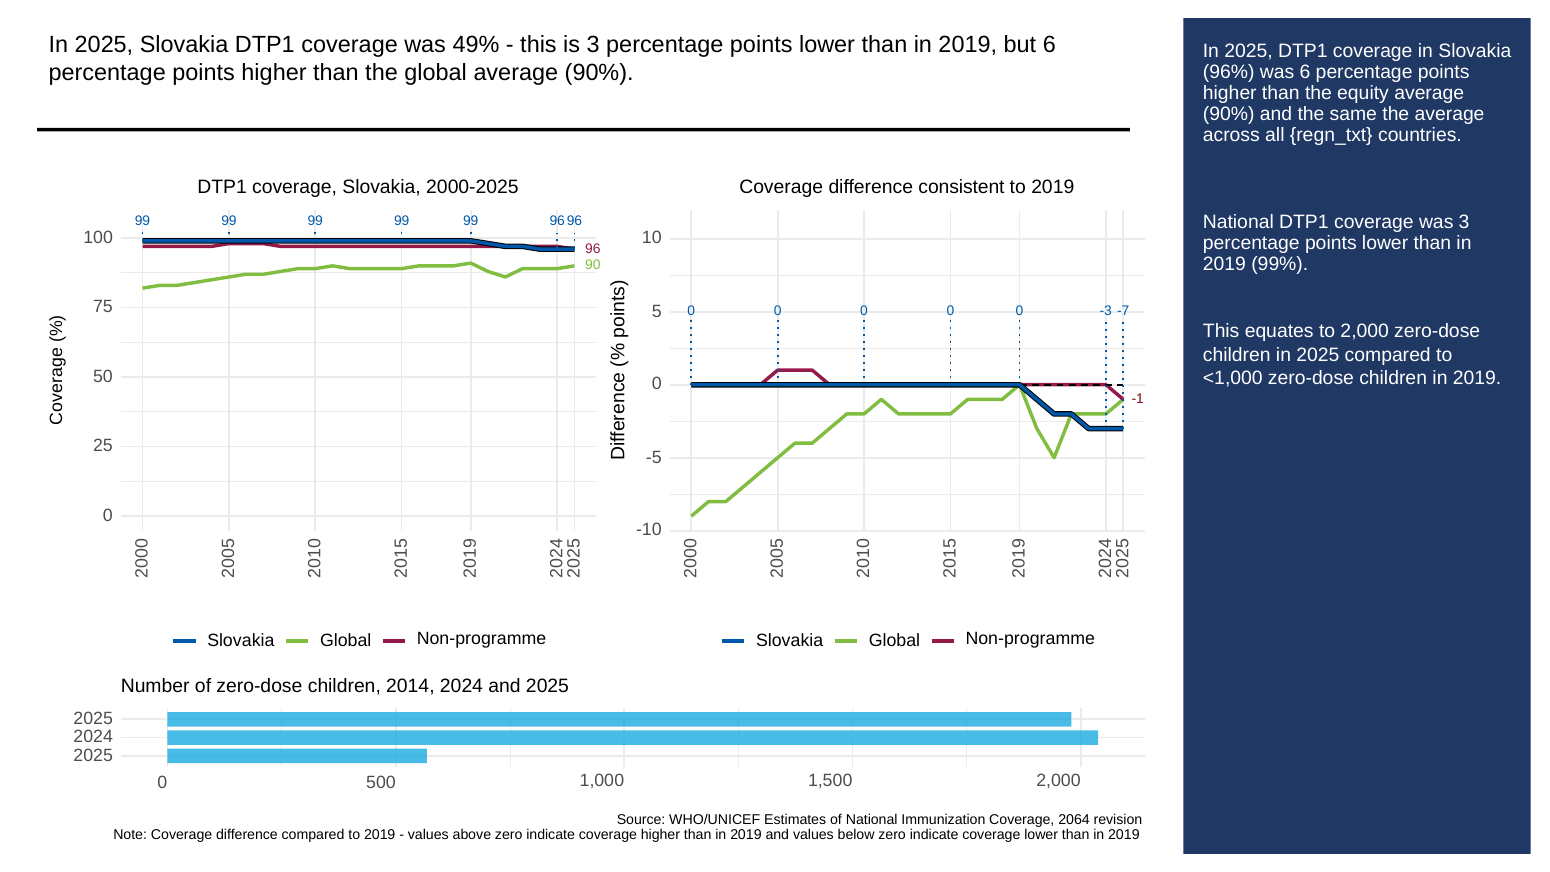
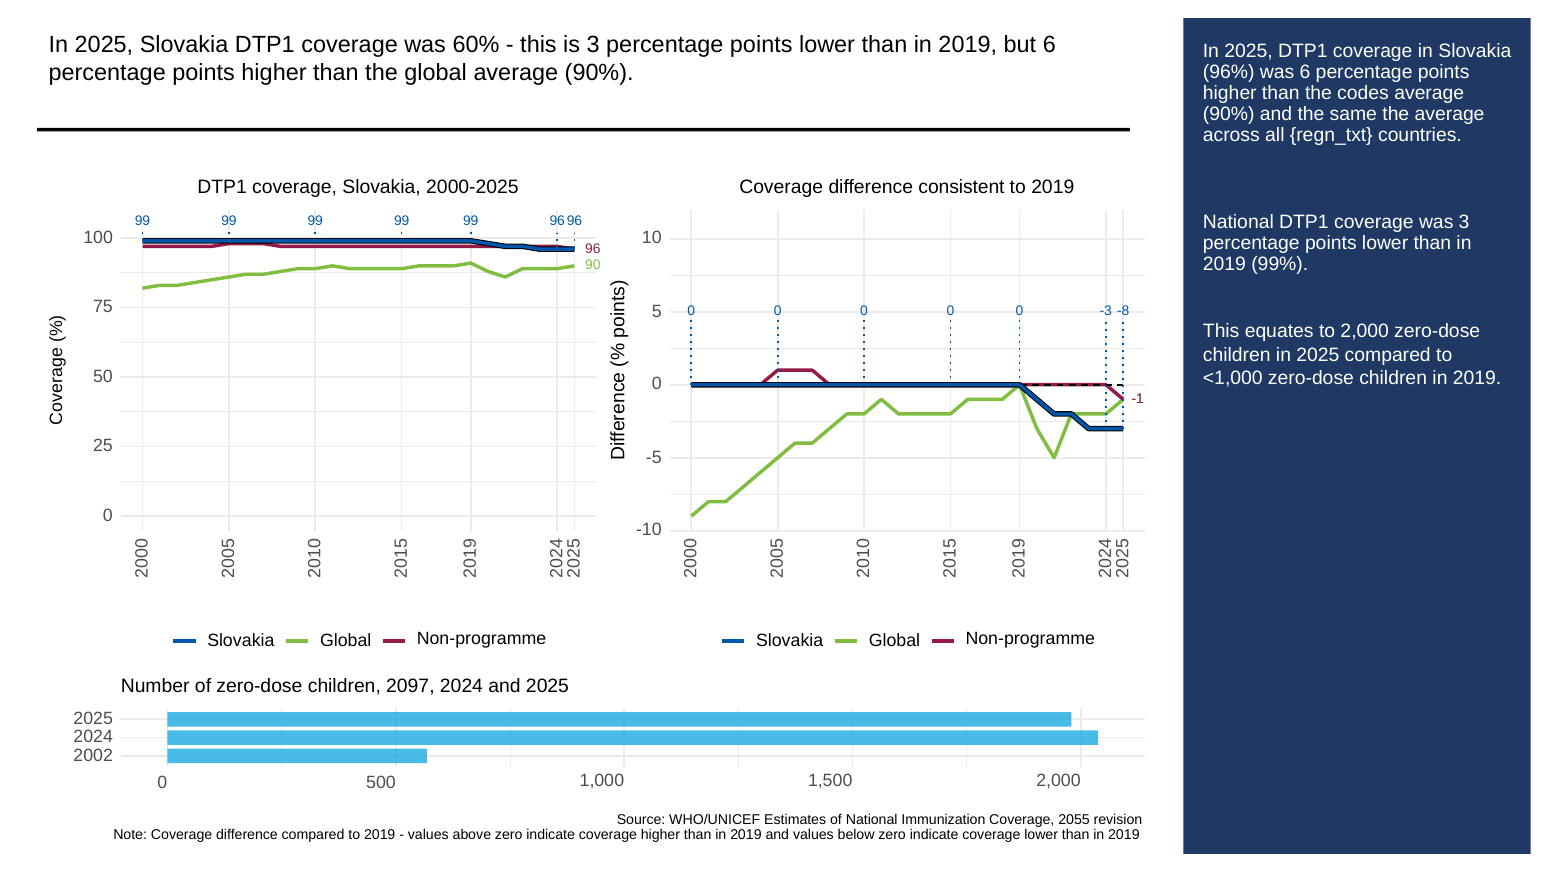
49%: 49% -> 60% (476, 45)
equity: equity -> codes (1363, 93)
-7: -7 -> -8 (1123, 311)
2014: 2014 -> 2097 (410, 686)
2025: 2025 -> 2002 (93, 755)
2064: 2064 -> 2055 (1074, 819)
